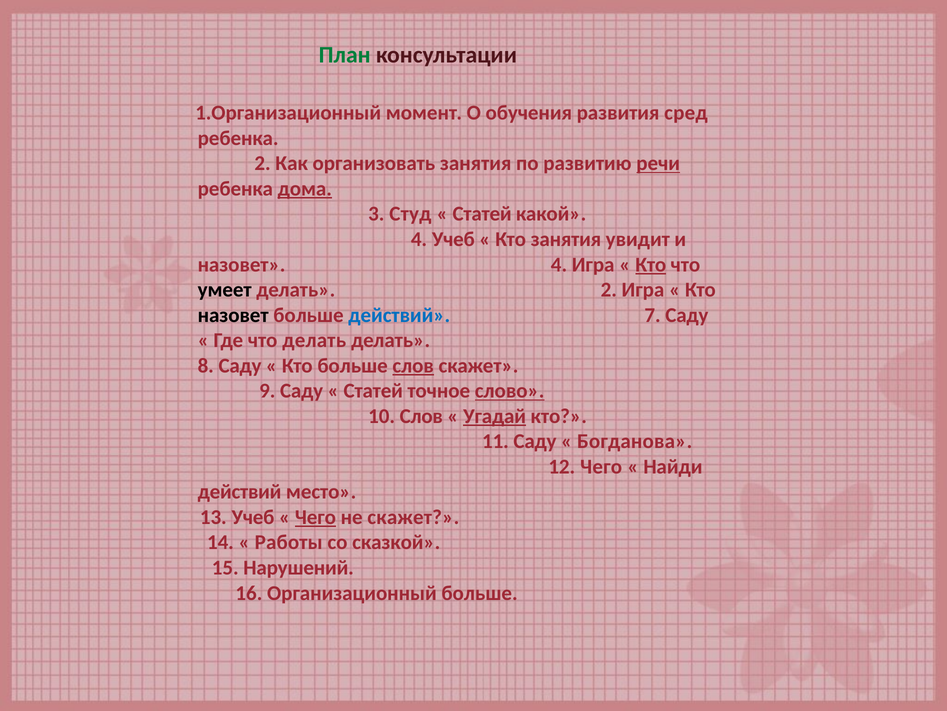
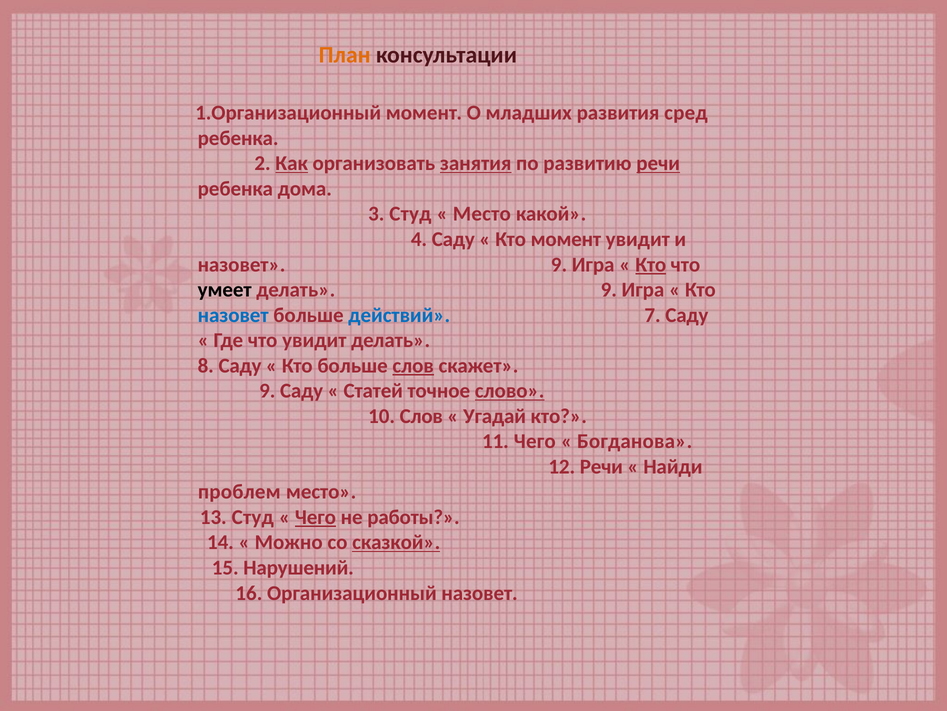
План colour: green -> orange (345, 55)
обучения: обучения -> младших (529, 113)
Как underline: none -> present (292, 163)
занятия underline: none -> present (476, 163)
дома underline: present -> none (305, 189)
Статей: Статей -> Место (482, 214)
4 Учеб: Учеб -> Саду (453, 239)
Кто занятия: занятия -> момент (566, 239)
назовет 4: 4 -> 9 (559, 264)
делать 2: 2 -> 9 (609, 290)
назовет colour: black -> blue (233, 315)
что делать: делать -> увидит (314, 340)
Угадай underline: present -> none (495, 416)
11 Саду: Саду -> Чего (535, 441)
12 Чего: Чего -> Речи (601, 466)
действий: действий -> проблем (239, 491)
13 Учеб: Учеб -> Студ (253, 517)
не скажет: скажет -> работы (413, 517)
Работы: Работы -> Можно (289, 542)
сказкой underline: none -> present (396, 542)
Организационный больше: больше -> назовет (480, 592)
